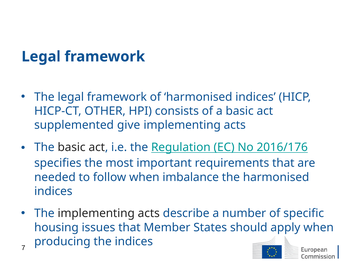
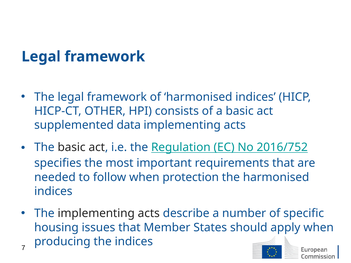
give: give -> data (129, 125)
2016/176: 2016/176 -> 2016/752 (282, 147)
imbalance: imbalance -> protection (191, 177)
